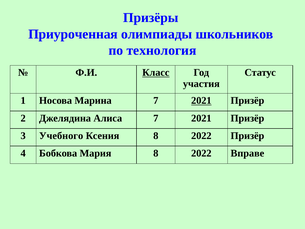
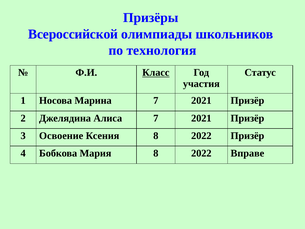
Приуроченная: Приуроченная -> Всероссийской (73, 34)
2021 underline: present -> none (201, 101)
Учебного: Учебного -> Освоение (61, 136)
